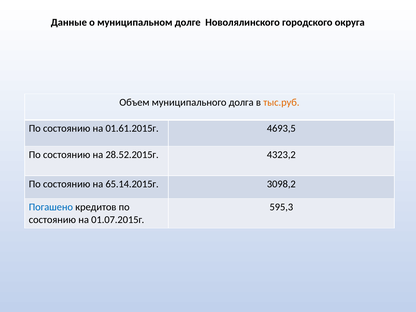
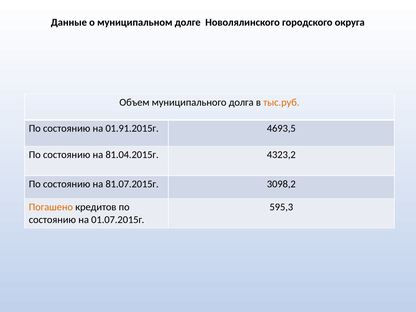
01.61.2015г: 01.61.2015г -> 01.91.2015г (132, 129)
28.52.2015г: 28.52.2015г -> 81.04.2015г (132, 155)
65.14.2015г: 65.14.2015г -> 81.07.2015г (132, 184)
Погашено colour: blue -> orange (51, 207)
